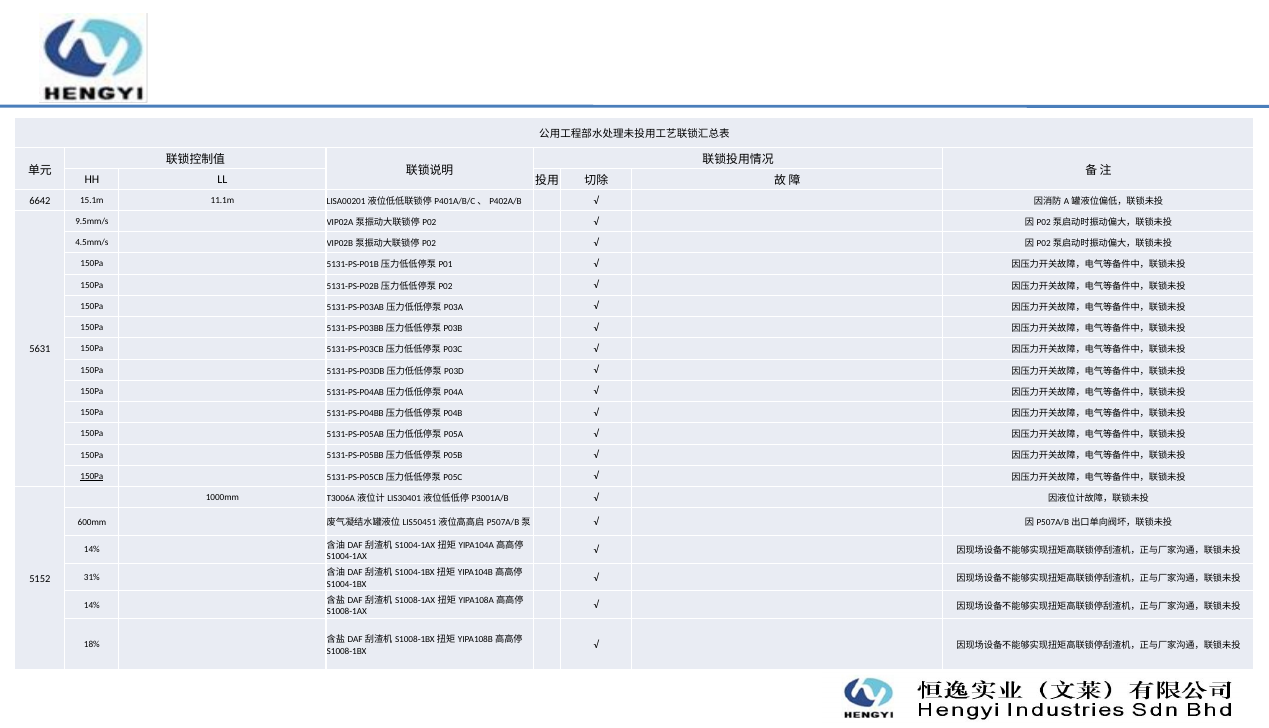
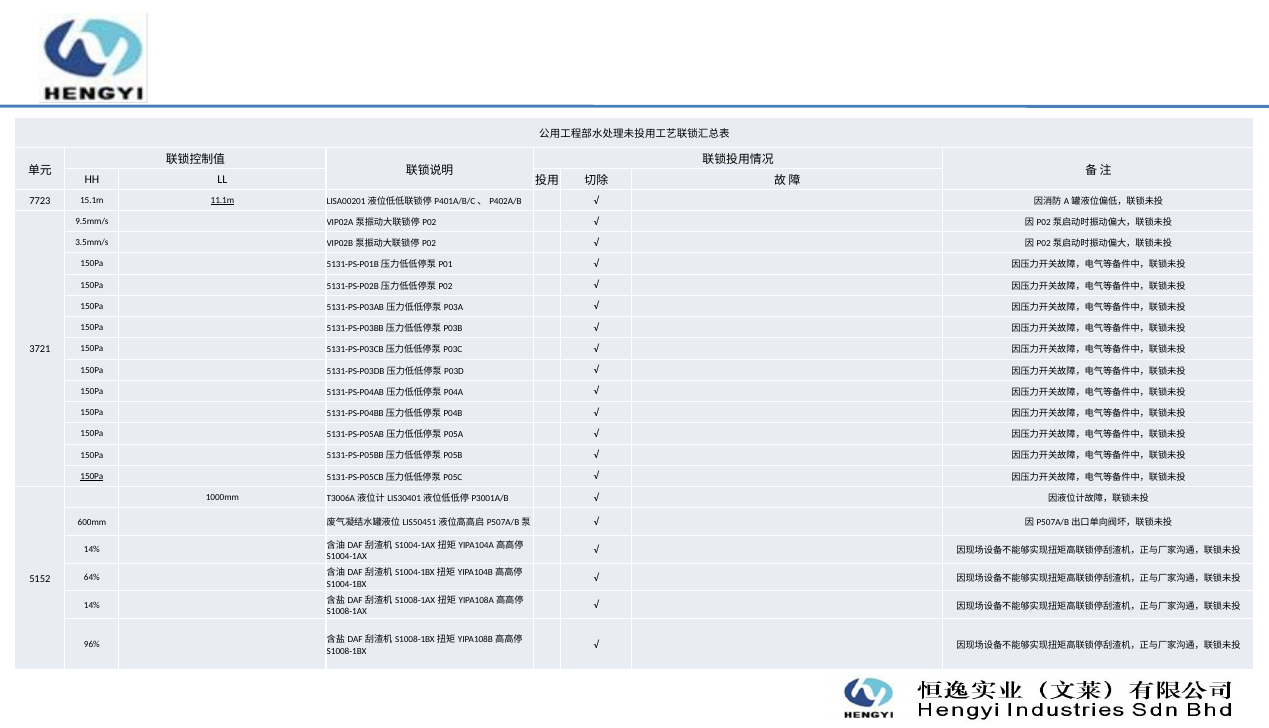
6642: 6642 -> 7723 (40, 201)
11.1m underline: none -> present (222, 201)
4.5mm/s: 4.5mm/s -> 3.5mm/s (92, 243)
5631: 5631 -> 3721 (40, 349)
31%: 31% -> 64% (92, 577)
18%: 18% -> 96% (92, 644)
